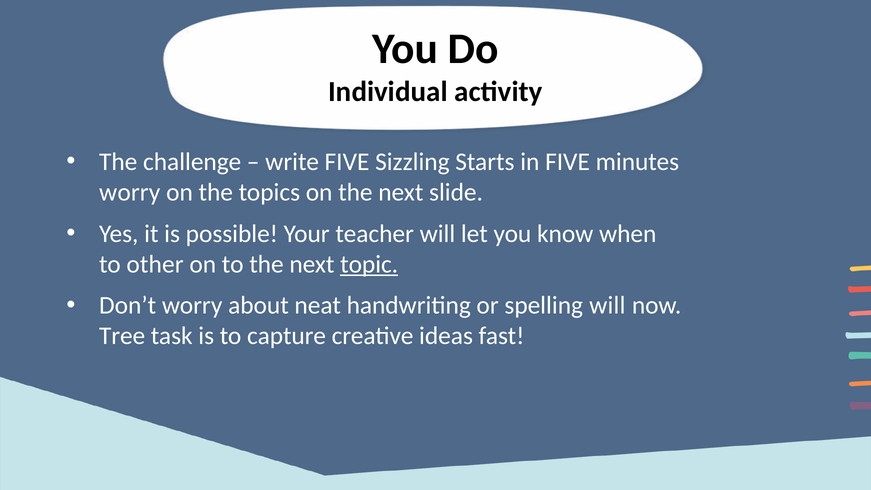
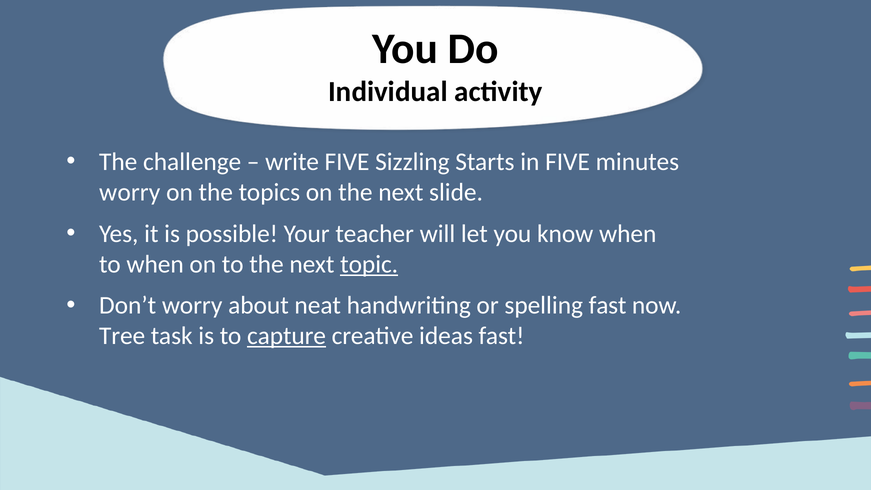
to other: other -> when (155, 264)
spelling will: will -> fast (608, 306)
capture underline: none -> present (287, 336)
